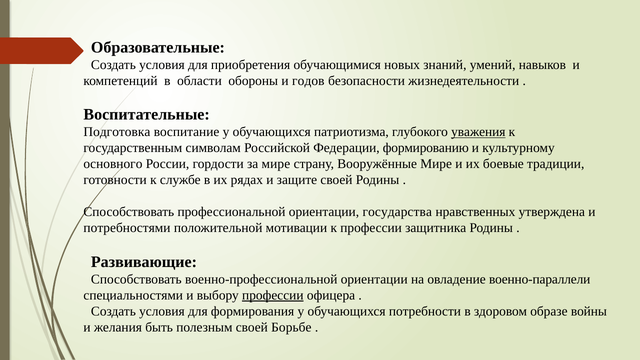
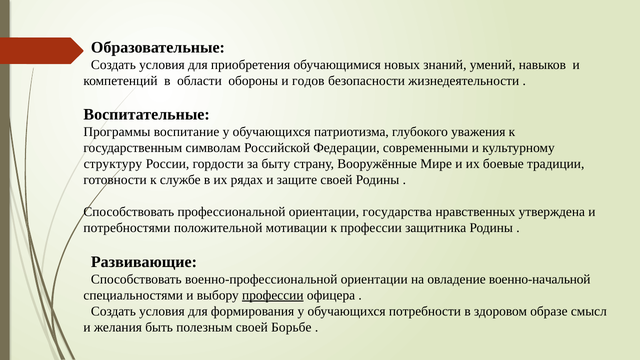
Подготовка: Подготовка -> Программы (117, 132)
уважения underline: present -> none (478, 132)
формированию: формированию -> современными (426, 148)
основного: основного -> структуру (113, 164)
за мире: мире -> быту (276, 164)
военно-параллели: военно-параллели -> военно-начальной (540, 279)
войны: войны -> смысл (589, 311)
